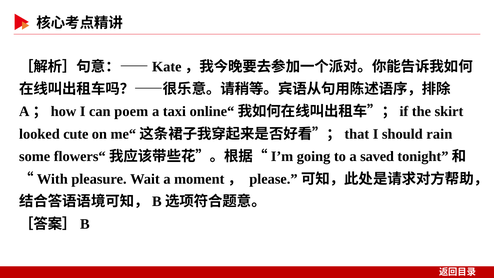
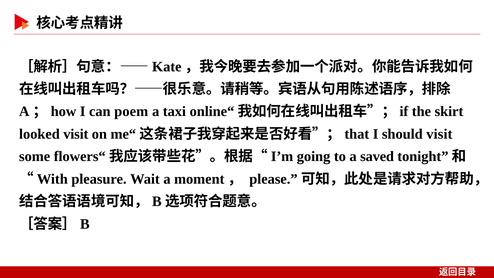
looked cute: cute -> visit (76, 134)
should rain: rain -> visit (439, 134)
